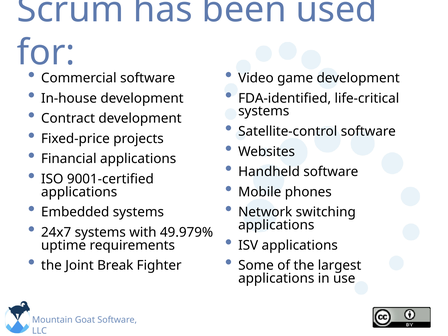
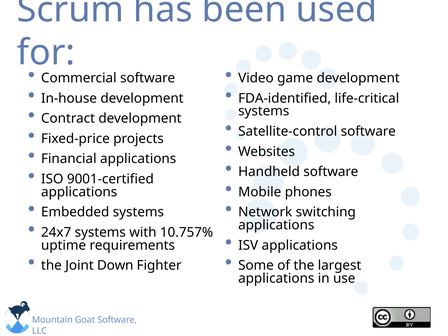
49.979%: 49.979% -> 10.757% (187, 232)
Break: Break -> Down (115, 265)
